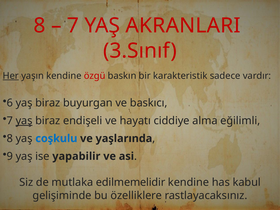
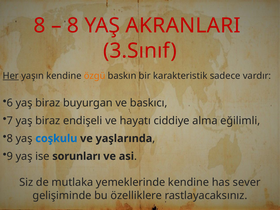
7: 7 -> 8 (73, 26)
özgü colour: red -> orange (95, 76)
yaş underline: present -> none (24, 121)
yapabilir: yapabilir -> sorunları (76, 156)
edilmemelidir: edilmemelidir -> yemeklerinde (131, 182)
kabul: kabul -> sever (247, 182)
